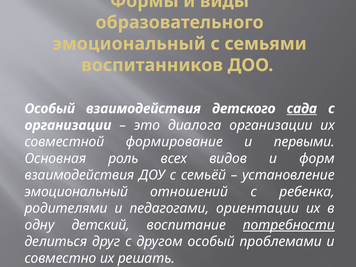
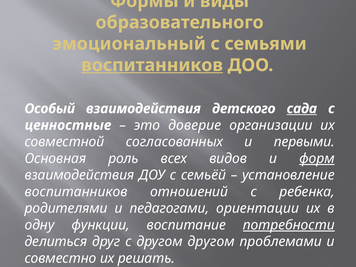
воспитанников underline: none -> present (152, 65)
организации: организации -> ценностные (68, 125)
диалога: диалога -> доверие (195, 125)
формирование: формирование -> согласованных (174, 142)
форм underline: none -> present (317, 159)
эмоциональный: эмоциональный -> воспитанников (76, 192)
детский: детский -> функции (101, 225)
другом особый: особый -> другом (211, 242)
